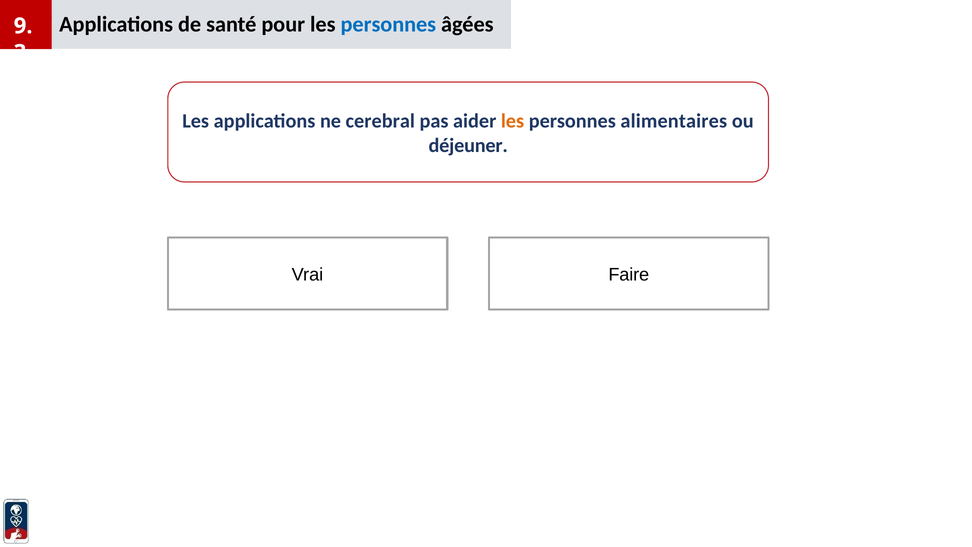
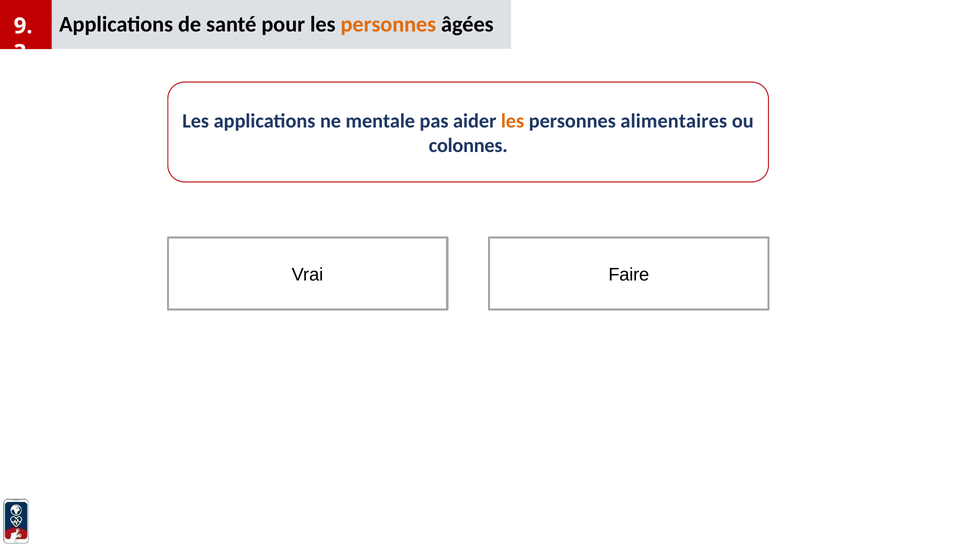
personnes colour: blue -> orange (388, 24)
cerebral: cerebral -> mentale (380, 121)
déjeuner: déjeuner -> colonnes (468, 146)
